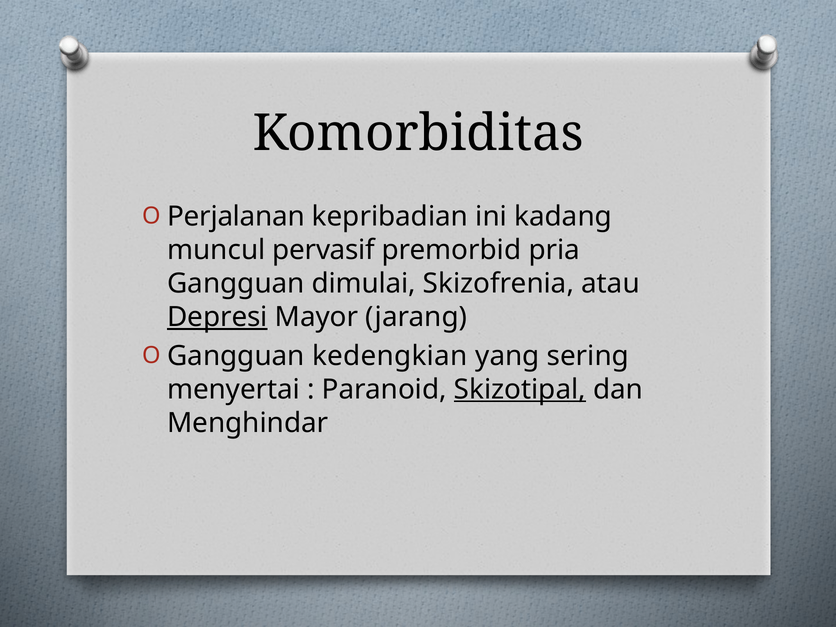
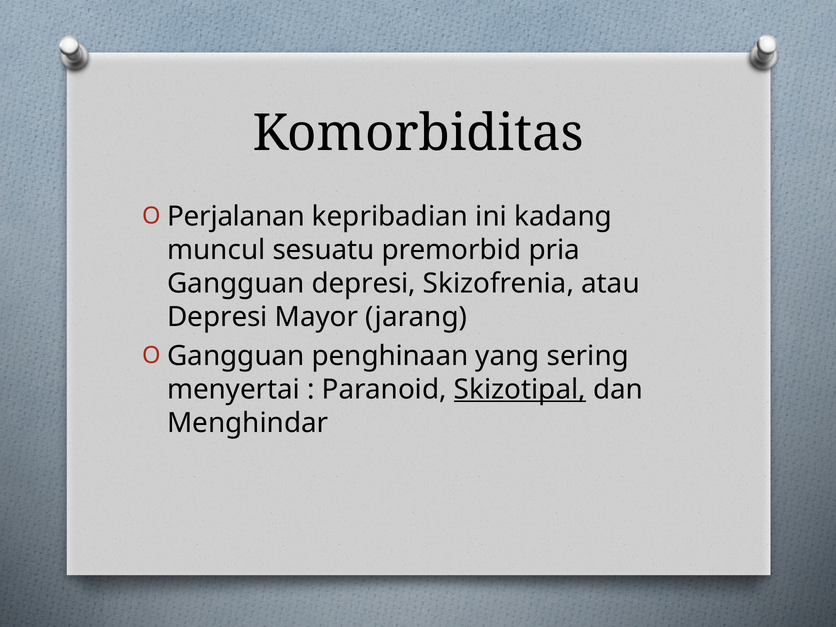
pervasif: pervasif -> sesuatu (324, 250)
Gangguan dimulai: dimulai -> depresi (364, 283)
Depresi underline: present -> none (217, 317)
kedengkian: kedengkian -> penghinaan (390, 356)
